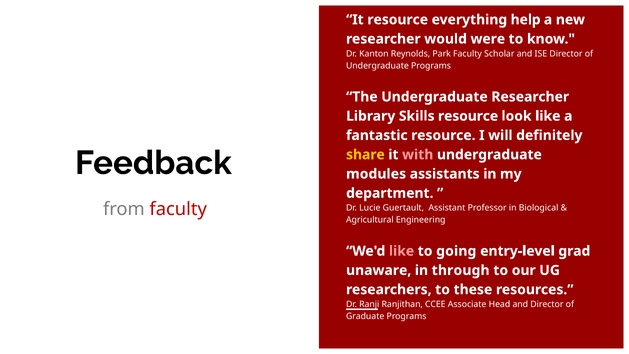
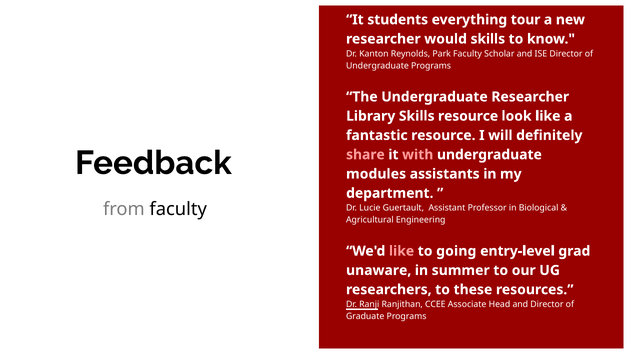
It resource: resource -> students (398, 20)
help: help -> tour (526, 20)
would were: were -> skills (488, 39)
share colour: yellow -> pink (365, 155)
faculty colour: red -> black (178, 209)
through: through -> summer (461, 270)
